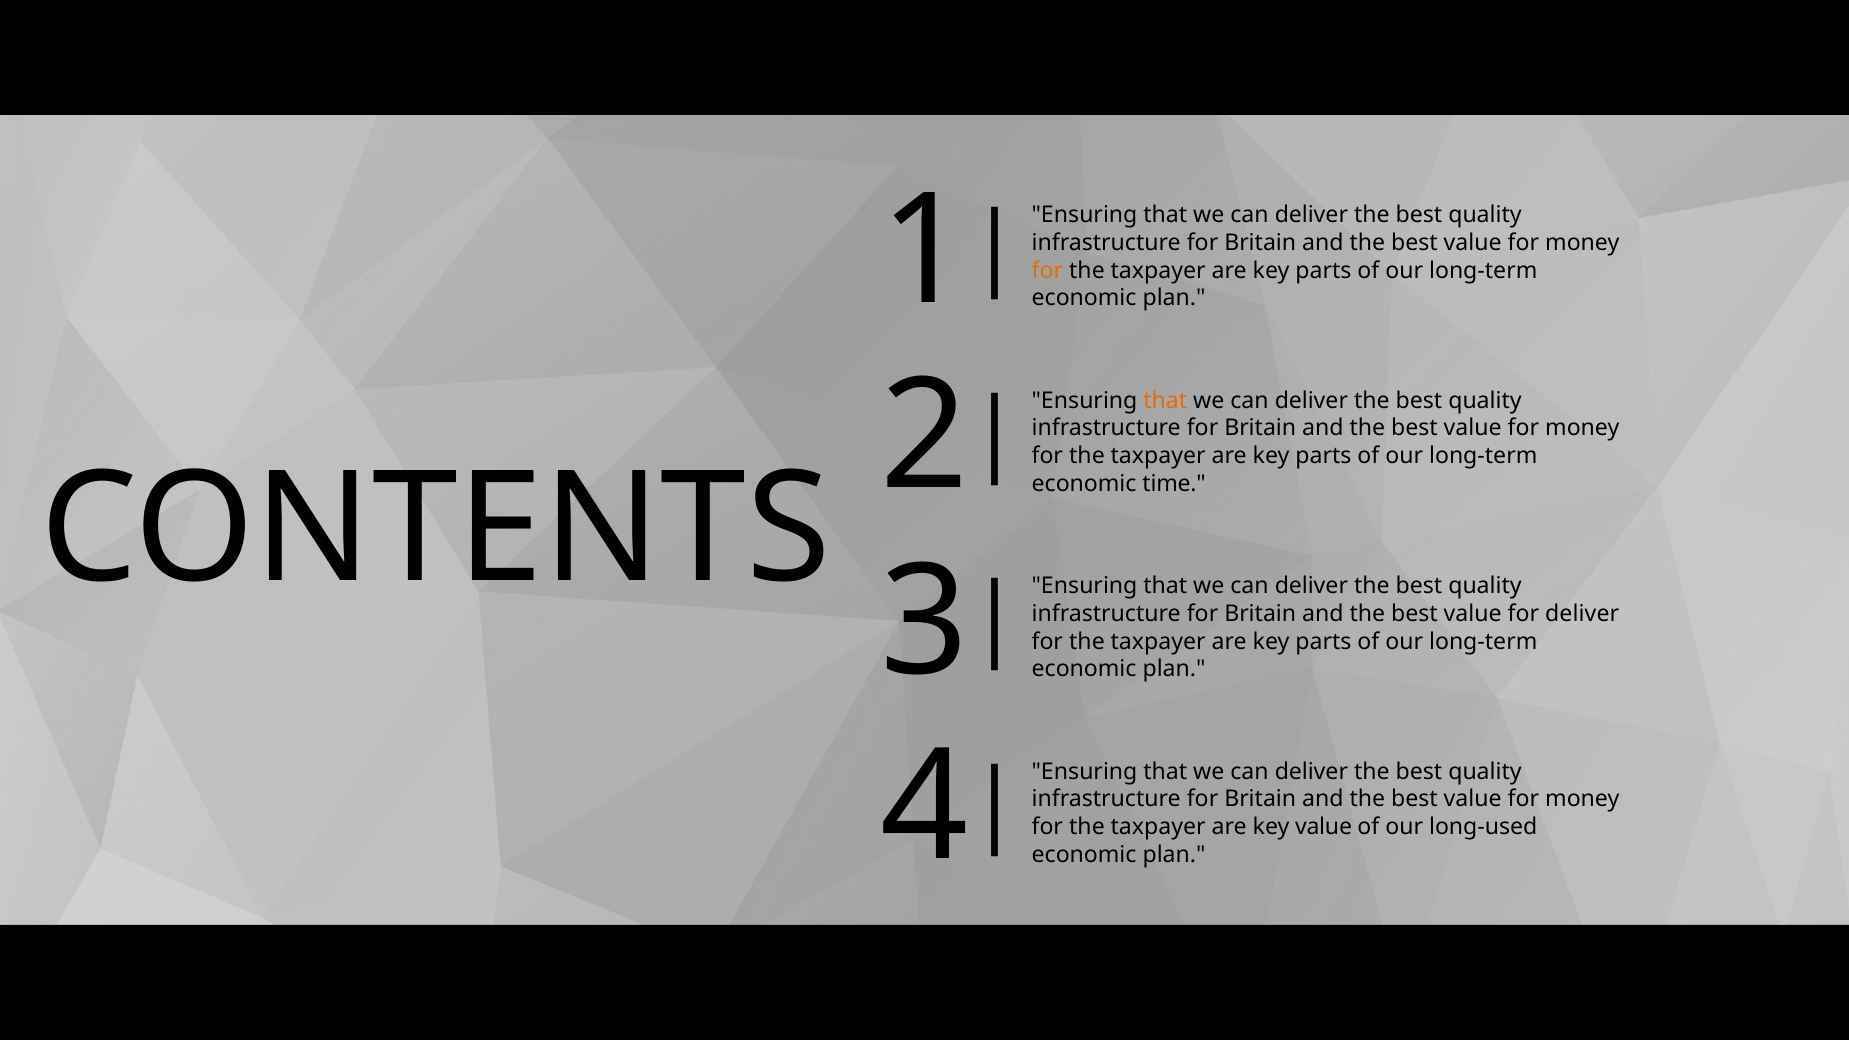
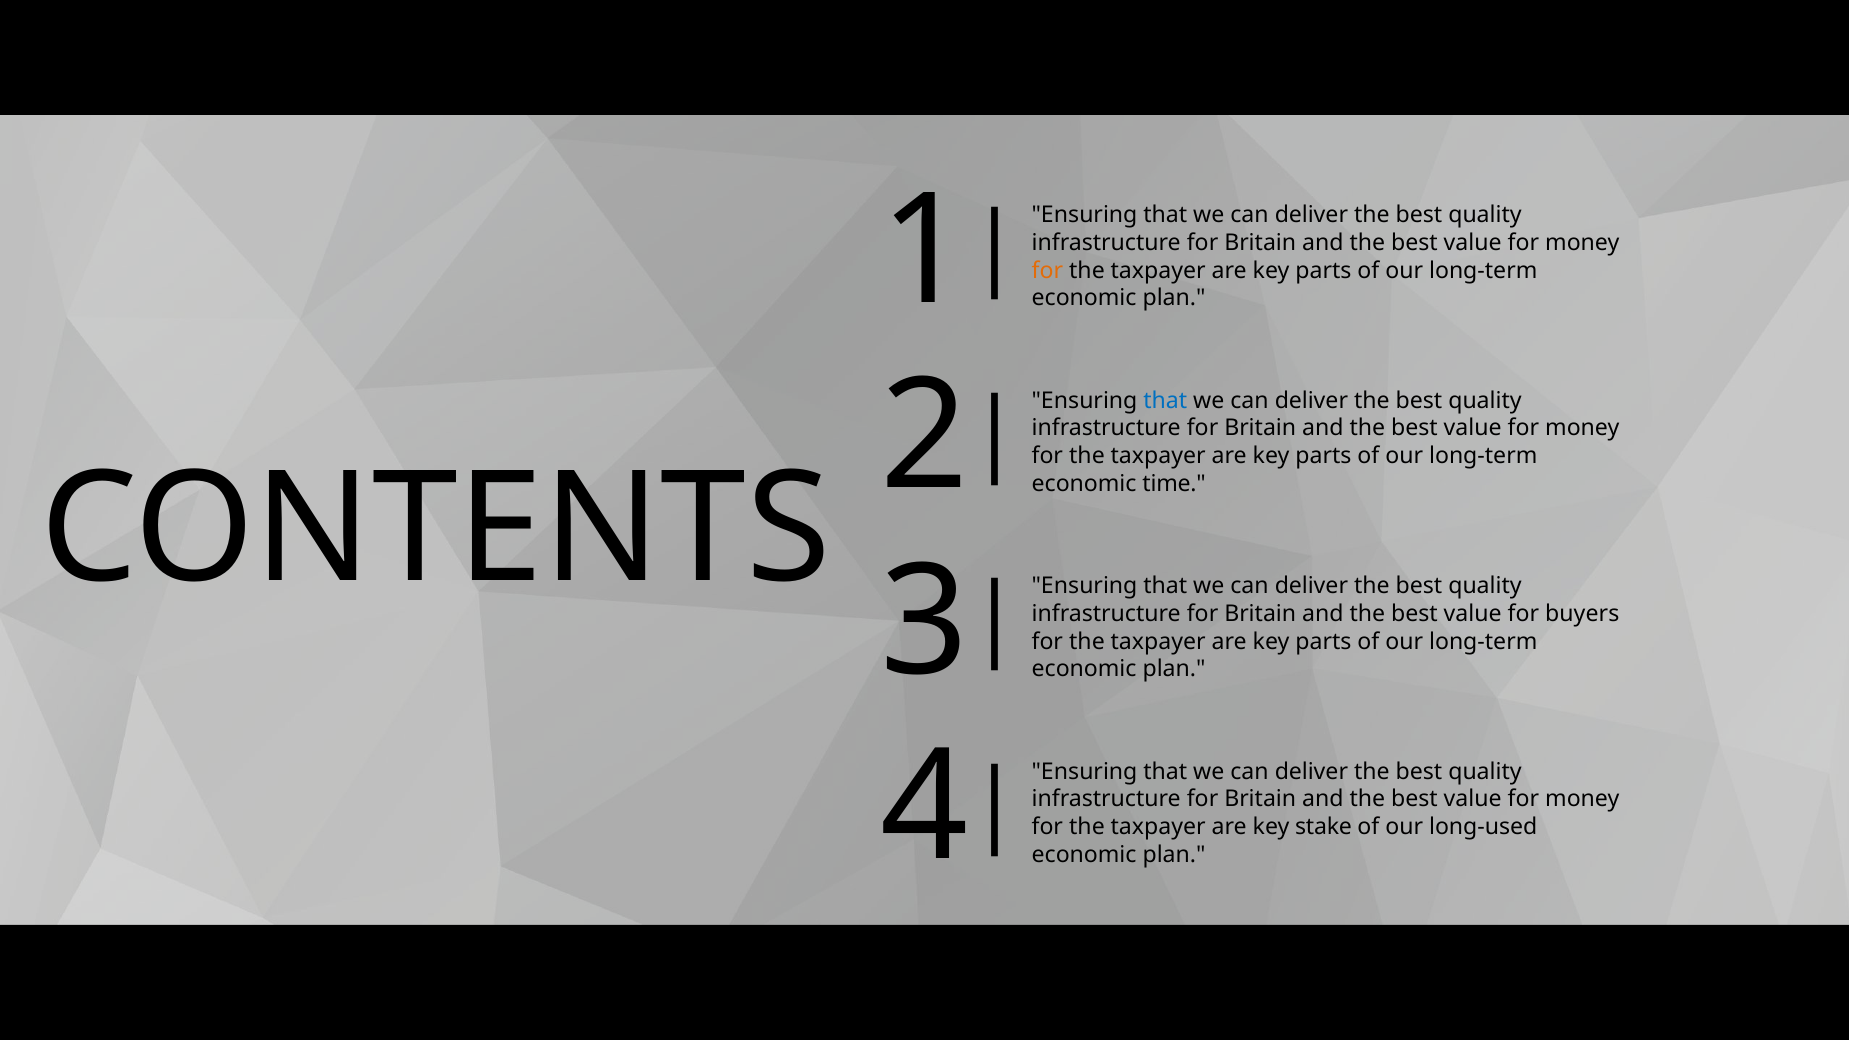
that colour: orange -> blue (1165, 401)
for deliver: deliver -> buyers (1582, 614)
key value: value -> stake (1324, 827)
